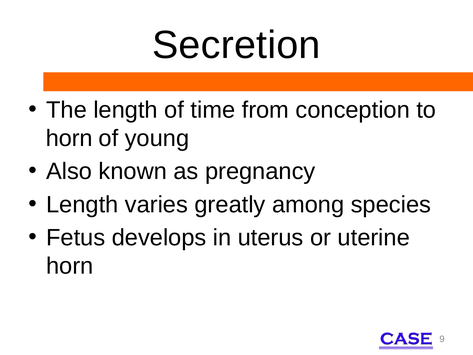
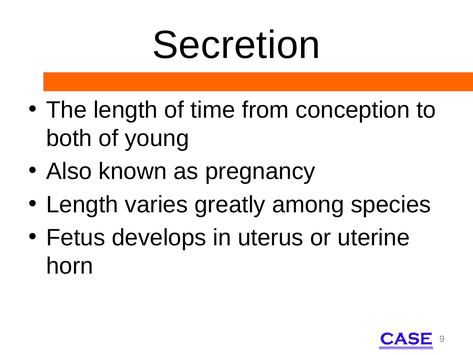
horn: horn -> both (69, 138)
